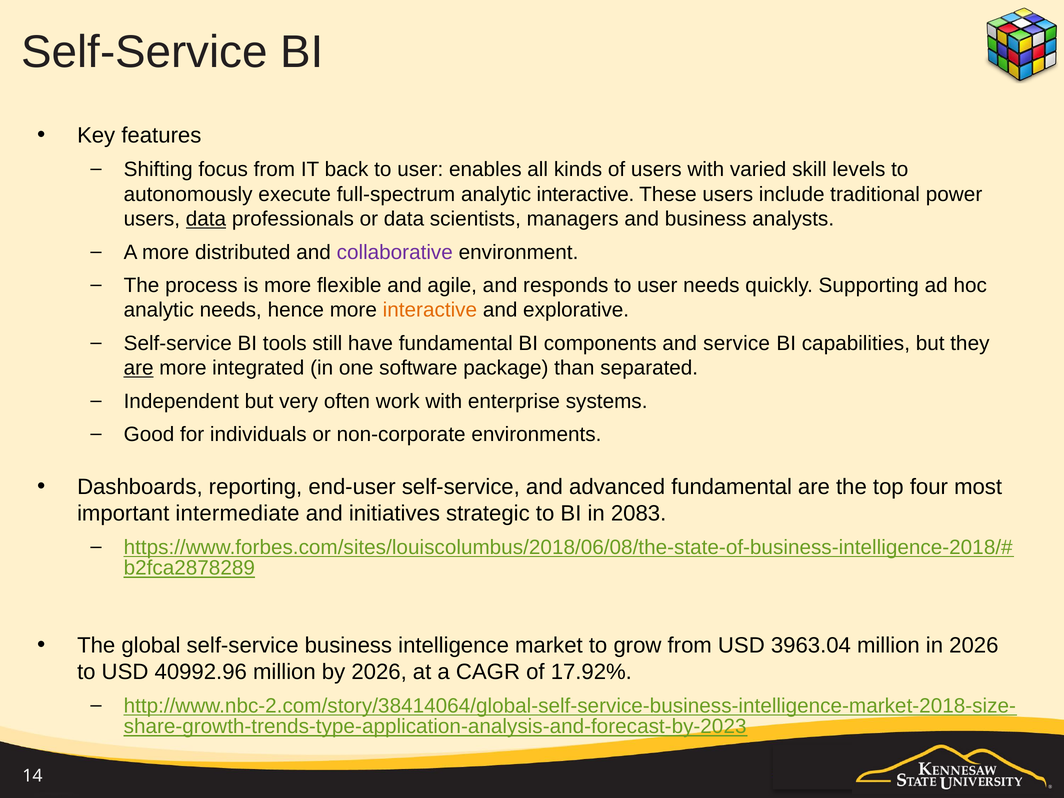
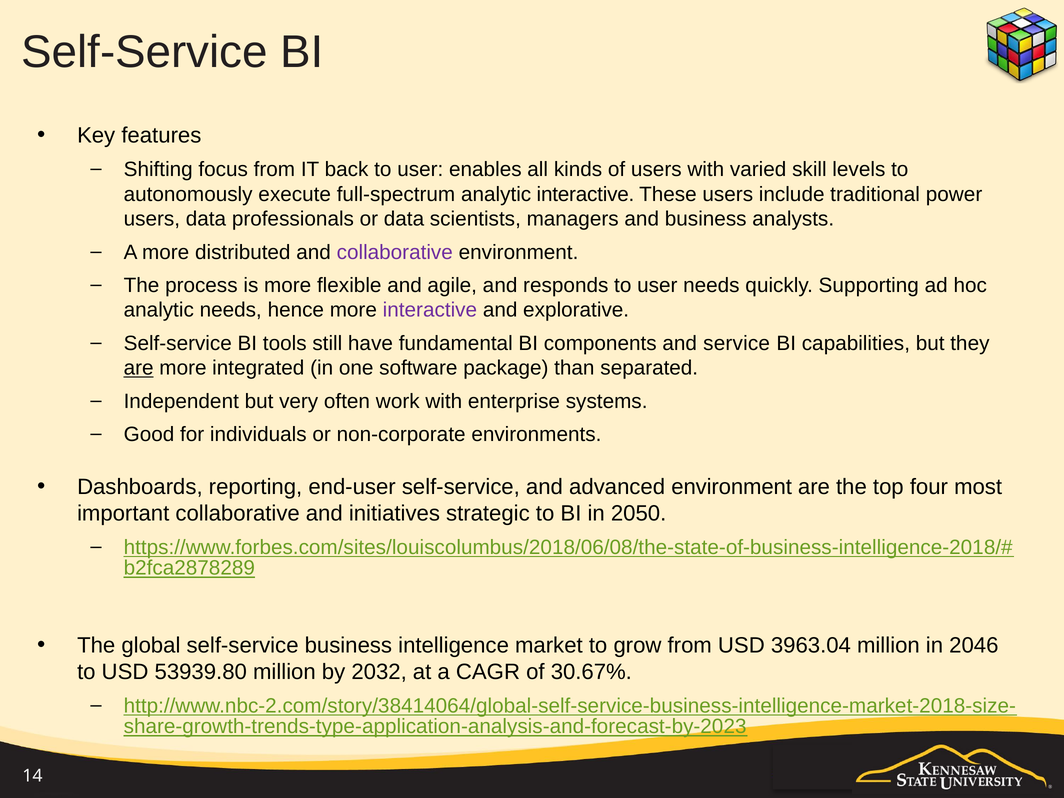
data underline: present -> none (206, 219)
interactive colour: orange -> purple (430, 310)
advanced fundamental: fundamental -> environment (732, 487)
important intermediate: intermediate -> collaborative (238, 513)
2083: 2083 -> 2050 (639, 513)
in 2026: 2026 -> 2046 (974, 645)
40992.96: 40992.96 -> 53939.80 (201, 672)
by 2026: 2026 -> 2032 (379, 672)
17.92%: 17.92% -> 30.67% (591, 672)
